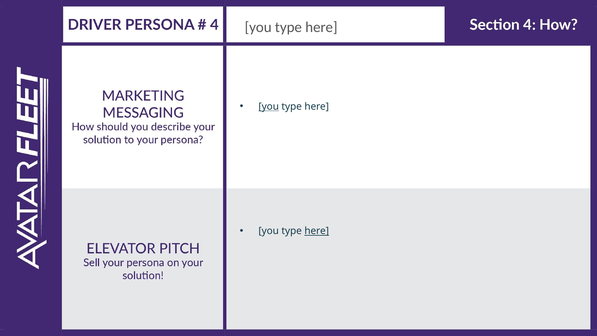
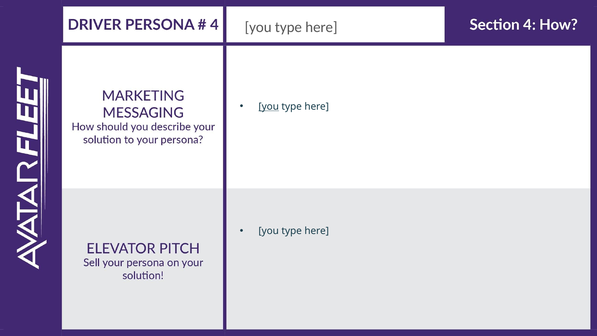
here underline: present -> none (317, 231)
